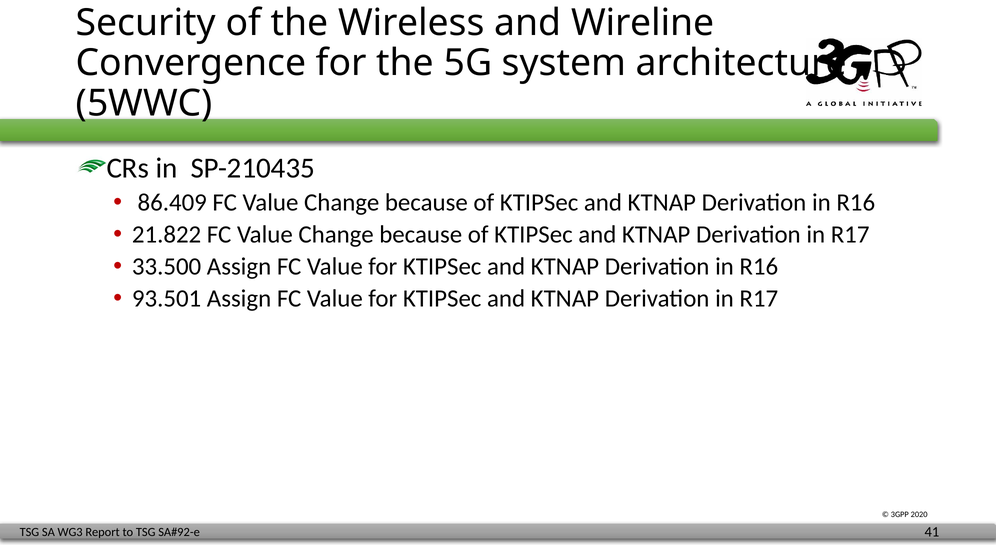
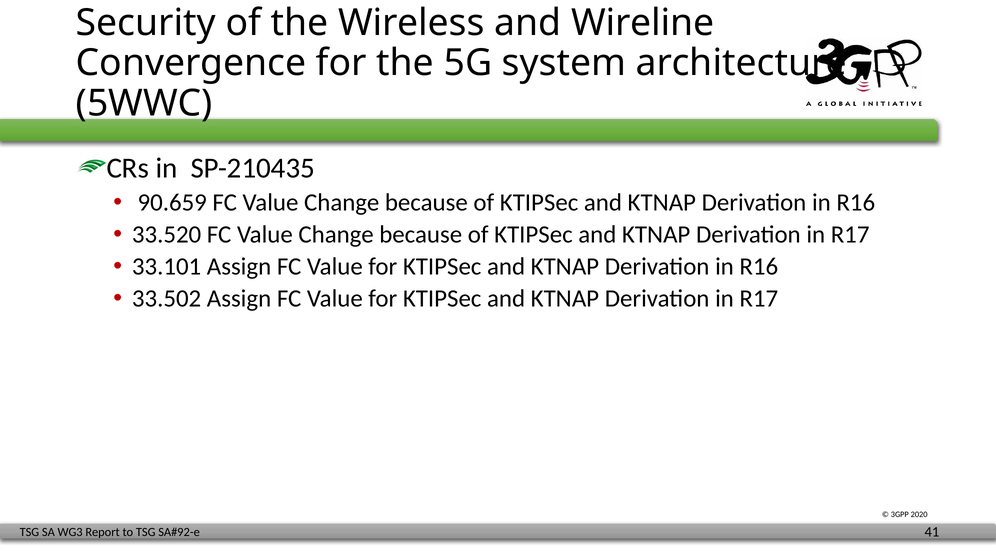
86.409: 86.409 -> 90.659 (172, 203)
21.822: 21.822 -> 33.520 (167, 235)
33.500: 33.500 -> 33.101 (167, 267)
93.501: 93.501 -> 33.502 (167, 299)
